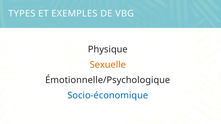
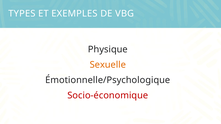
Socio-économique colour: blue -> red (108, 96)
